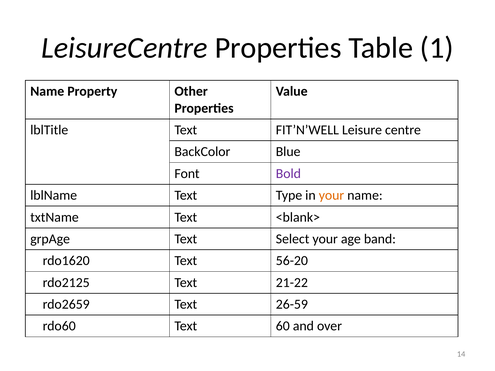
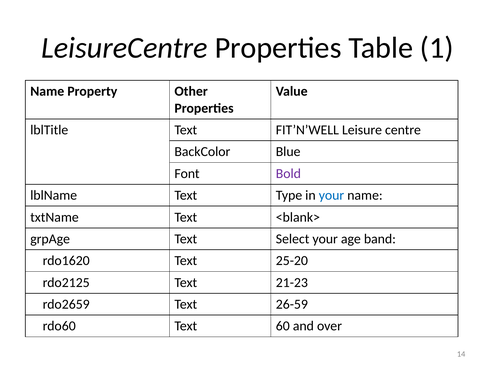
your colour: orange -> blue (331, 195)
56-20: 56-20 -> 25-20 (292, 261)
21-22: 21-22 -> 21-23 (292, 283)
